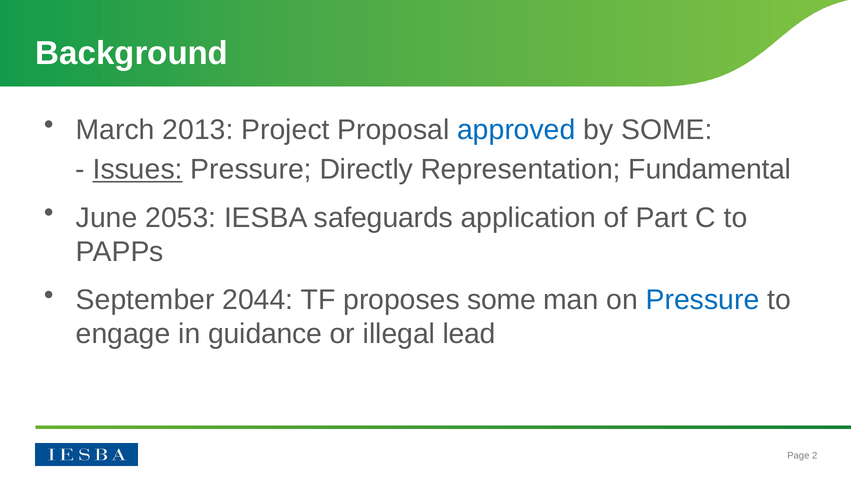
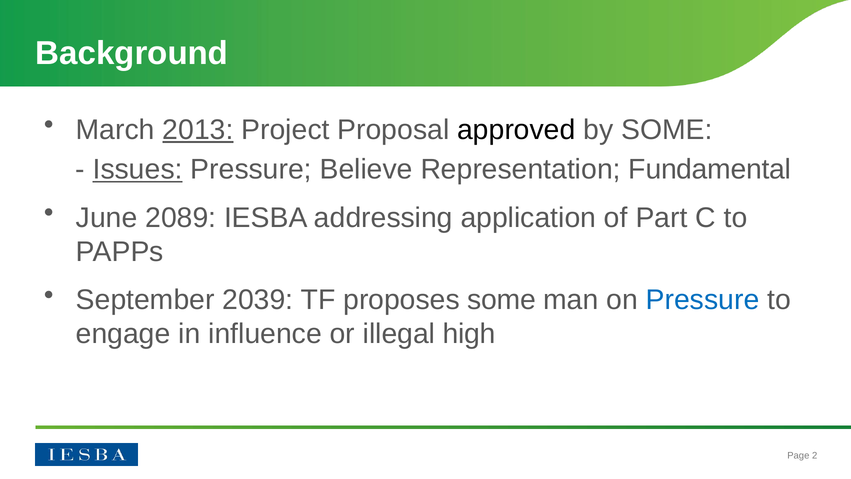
2013 underline: none -> present (198, 130)
approved colour: blue -> black (516, 130)
Directly: Directly -> Believe (366, 169)
2053: 2053 -> 2089 (181, 218)
safeguards: safeguards -> addressing (383, 218)
2044: 2044 -> 2039 (258, 300)
guidance: guidance -> influence (265, 334)
lead: lead -> high (469, 334)
